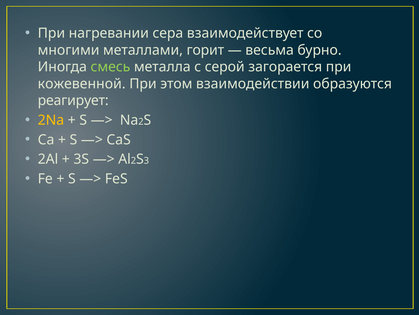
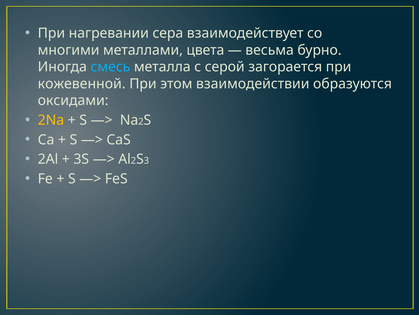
горит: горит -> цвета (205, 50)
смесь colour: light green -> light blue (110, 67)
реагирует: реагирует -> оксидами (73, 100)
